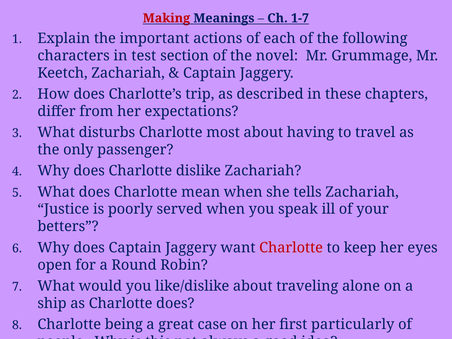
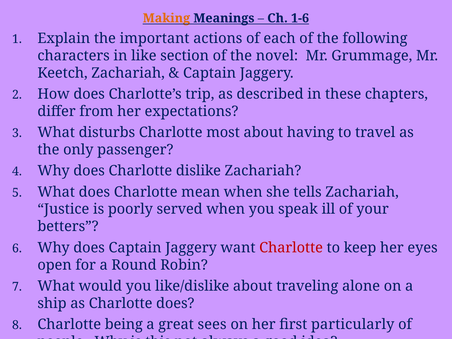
Making colour: red -> orange (166, 18)
1-7: 1-7 -> 1-6 (300, 18)
test: test -> like (144, 56)
case: case -> sees (212, 324)
